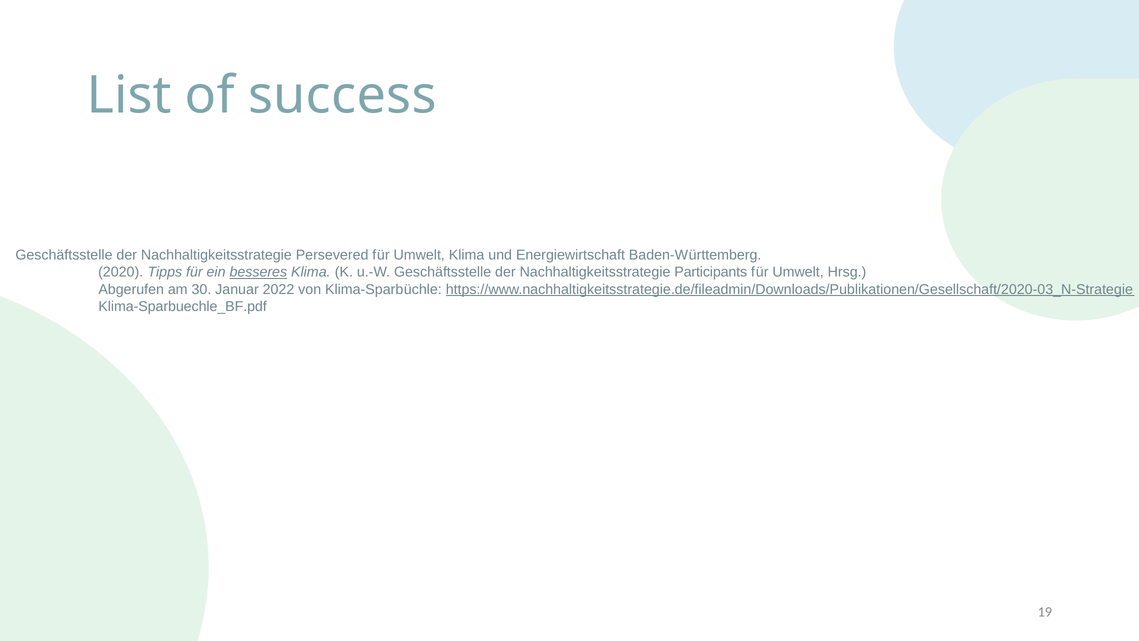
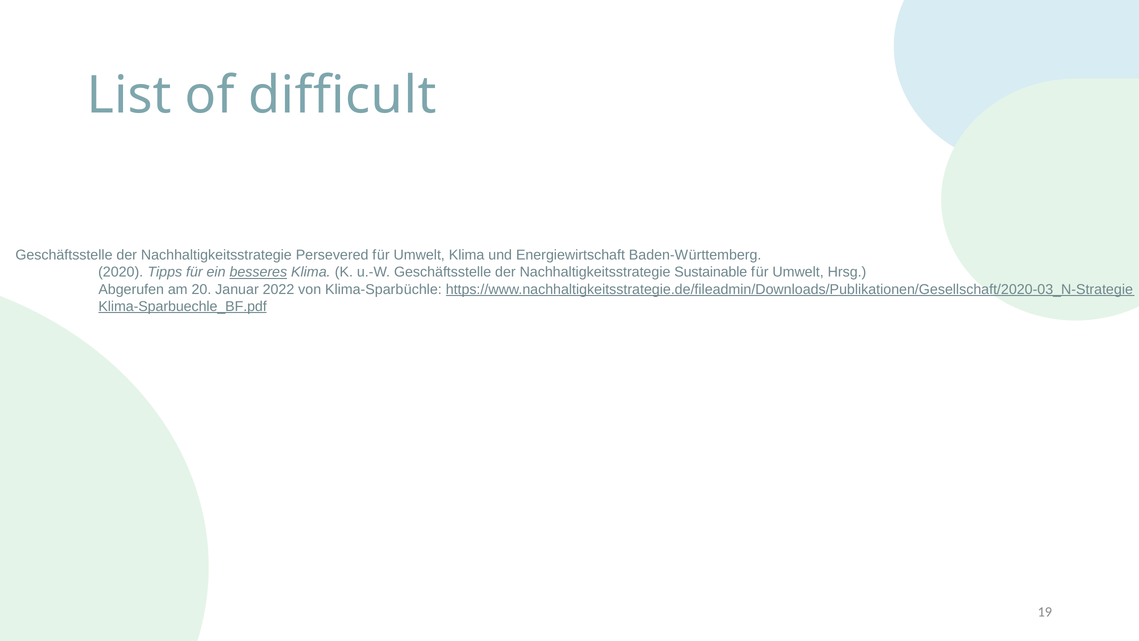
success: success -> difficult (342, 96)
Participants: Participants -> Sustainable (711, 272)
30: 30 -> 20 (201, 289)
Klima-Sparbuechle_BF.pdf underline: none -> present (183, 306)
